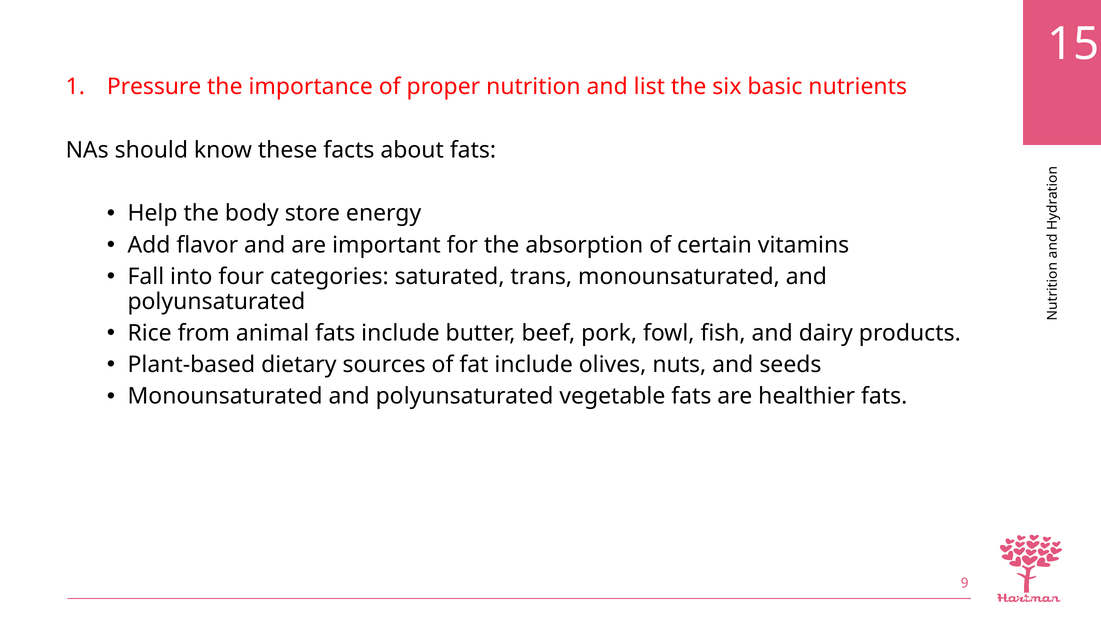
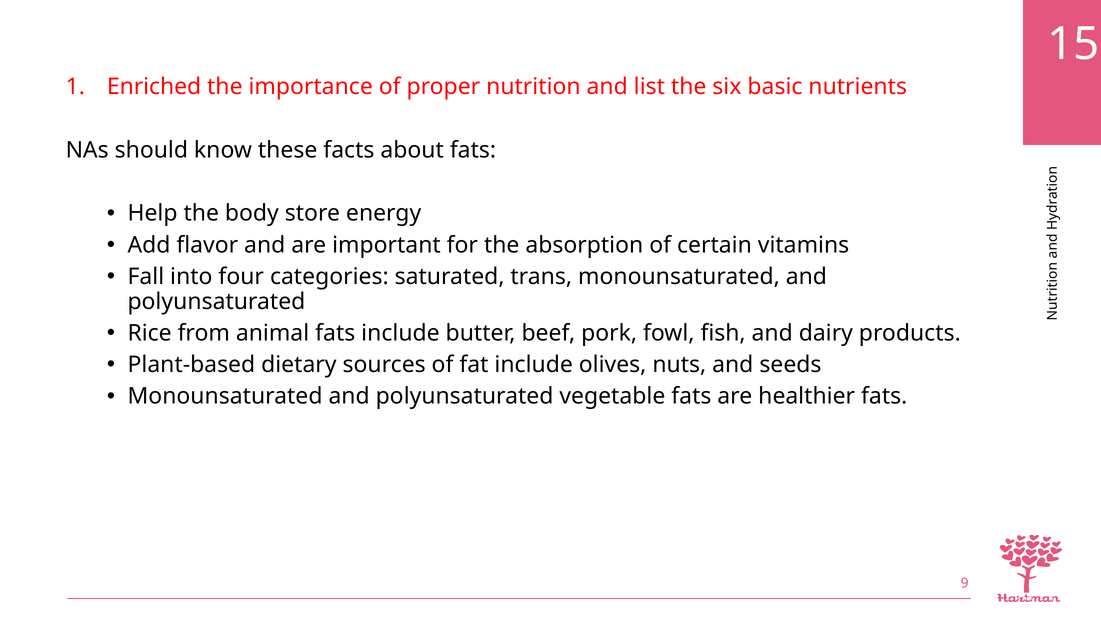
Pressure: Pressure -> Enriched (154, 87)
